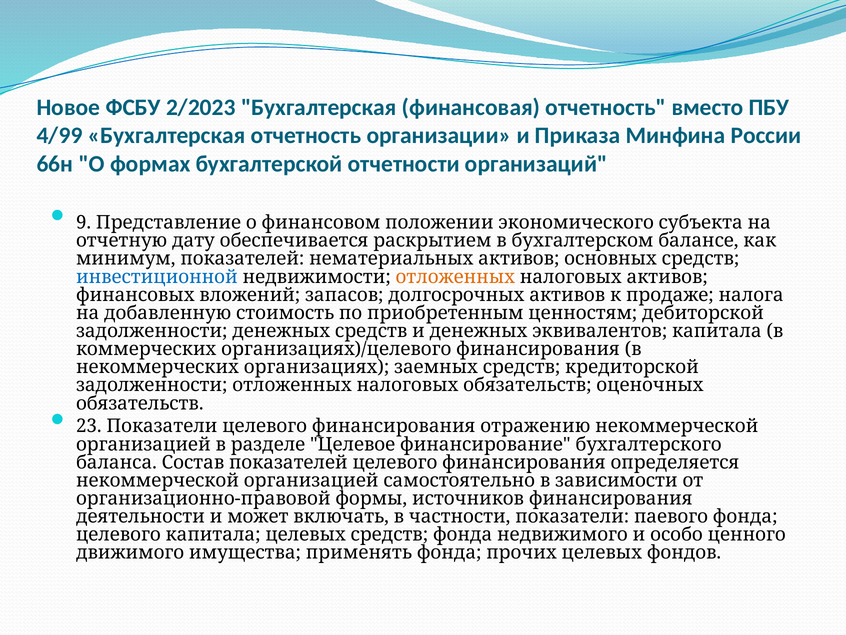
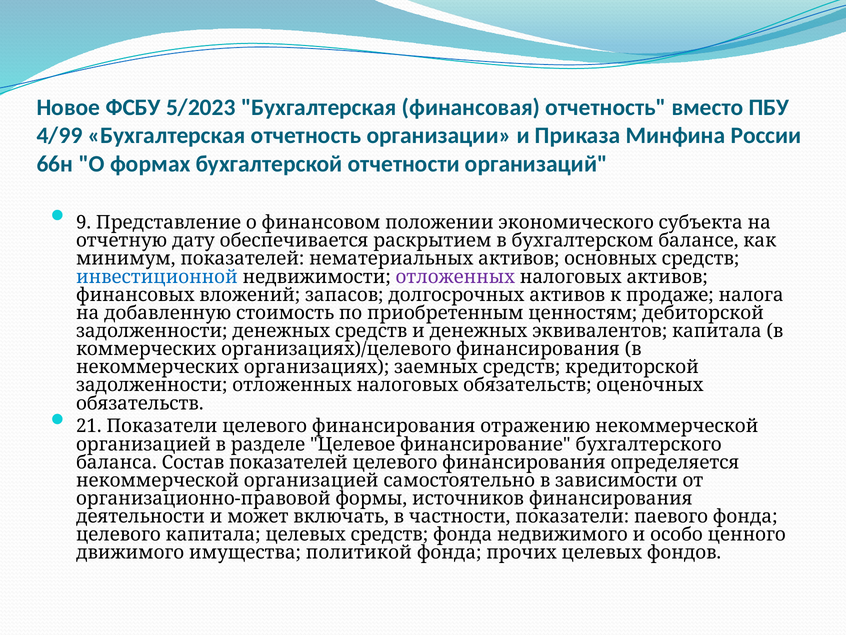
2/2023: 2/2023 -> 5/2023 (201, 107)
отложенных colour: orange -> purple (455, 277)
23: 23 -> 21 (89, 426)
применять: применять -> политикой (359, 552)
